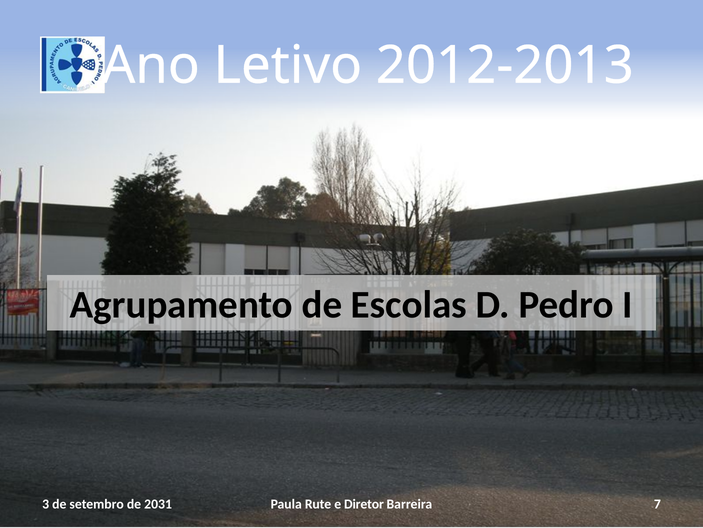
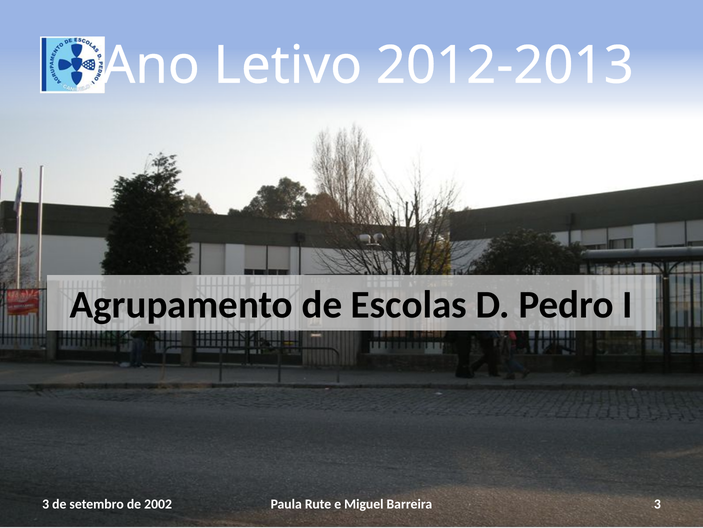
2031: 2031 -> 2002 (158, 504)
Diretor: Diretor -> Miguel (364, 504)
Barreira 7: 7 -> 3 (657, 504)
